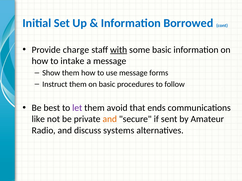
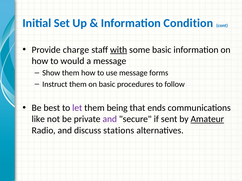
Borrowed: Borrowed -> Condition (188, 23)
intake: intake -> would (72, 61)
avoid: avoid -> being (117, 108)
and colour: orange -> purple (110, 119)
Amateur underline: none -> present (207, 119)
systems: systems -> stations (119, 131)
